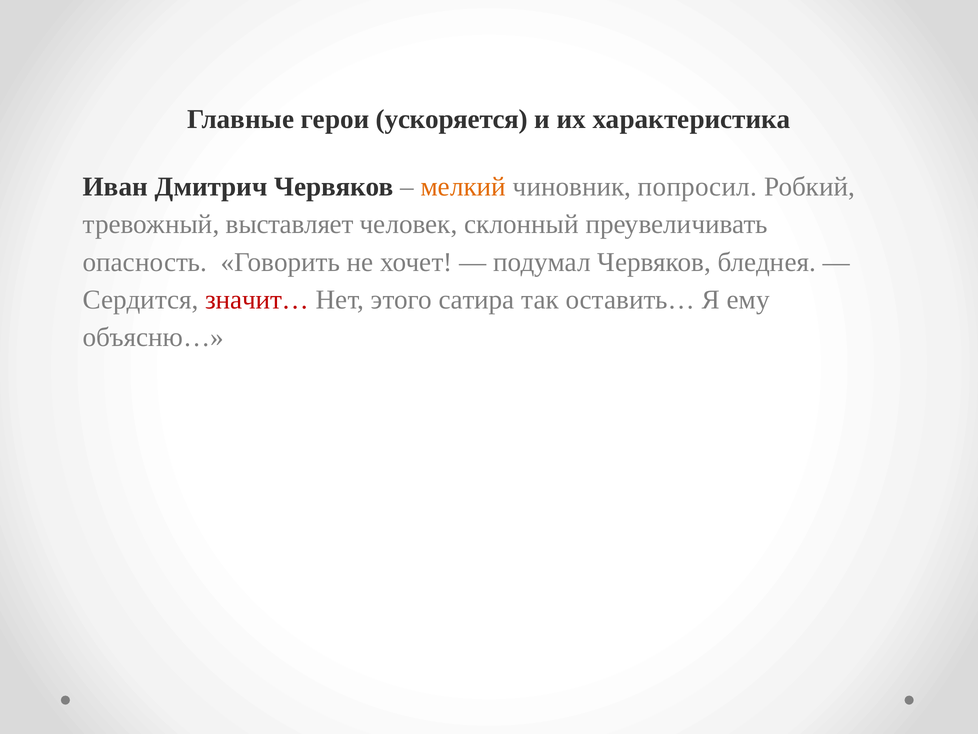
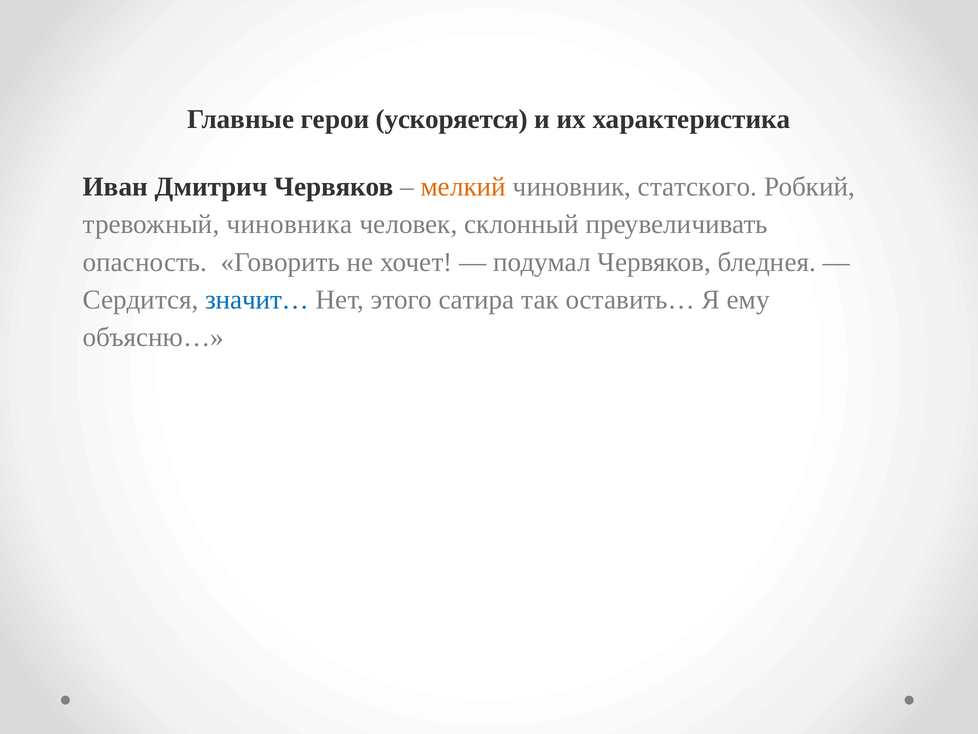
попросил: попросил -> статского (698, 187)
выставляет: выставляет -> чиновника (289, 224)
значит… colour: red -> blue (257, 299)
